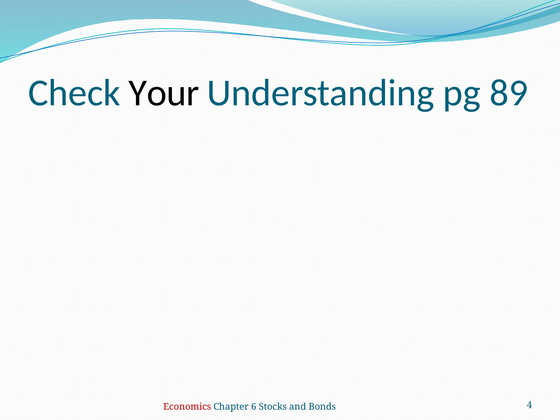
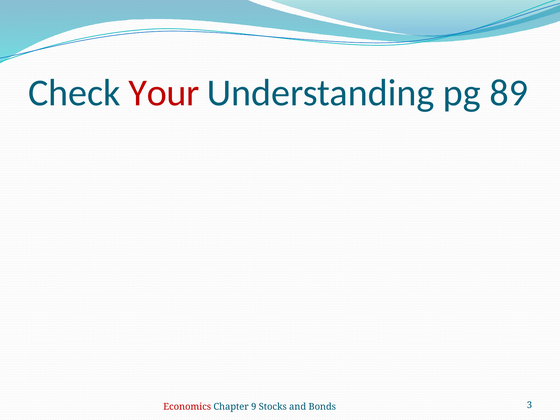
Your colour: black -> red (164, 93)
6: 6 -> 9 (254, 407)
4: 4 -> 3 (529, 405)
